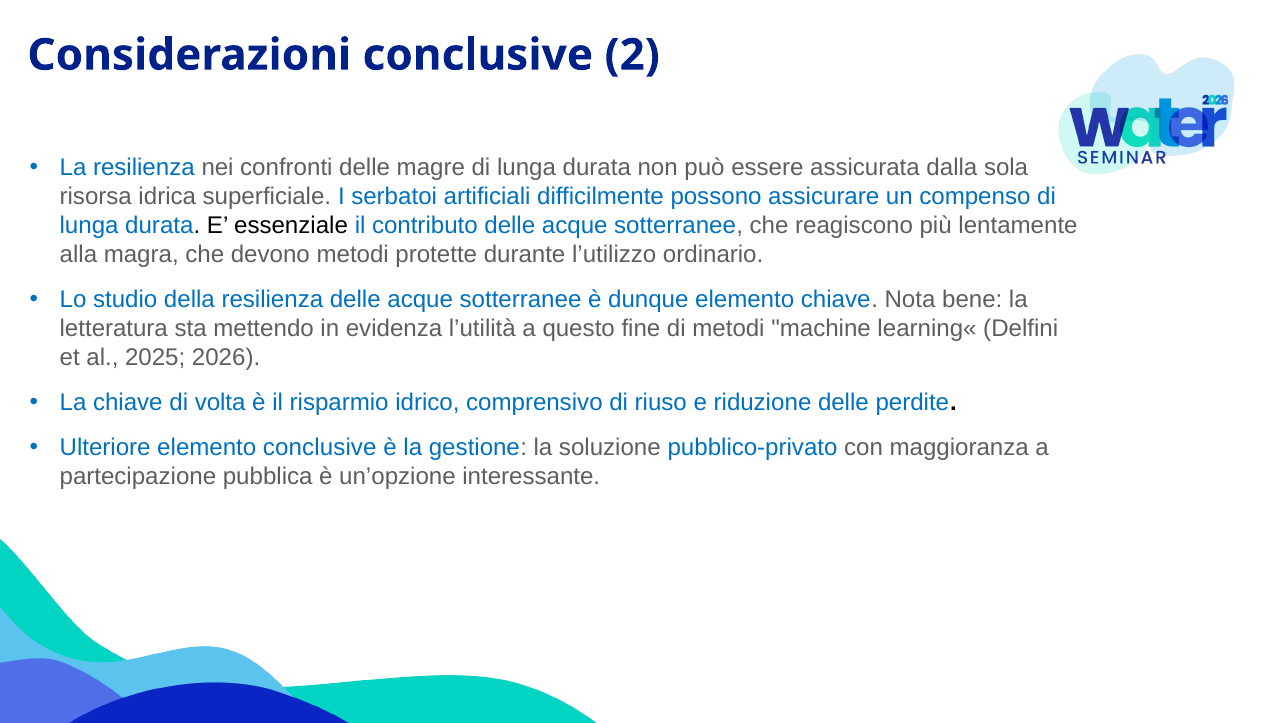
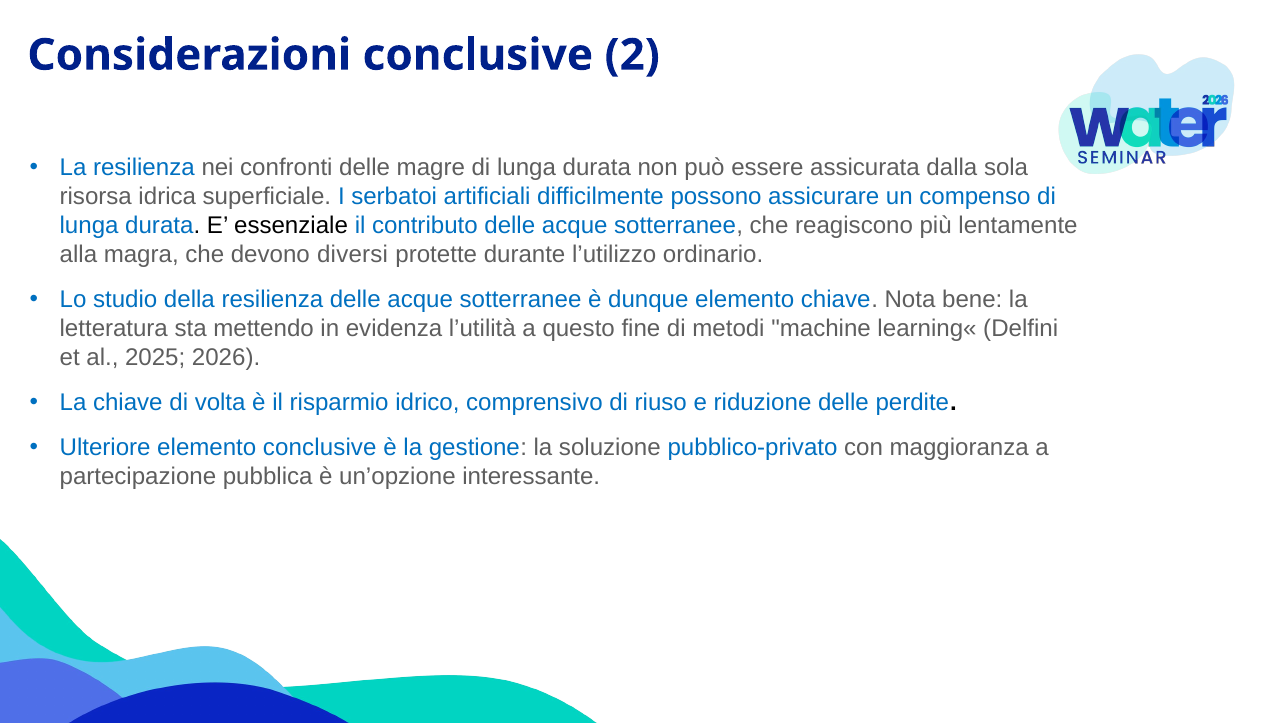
devono metodi: metodi -> diversi (353, 255)
